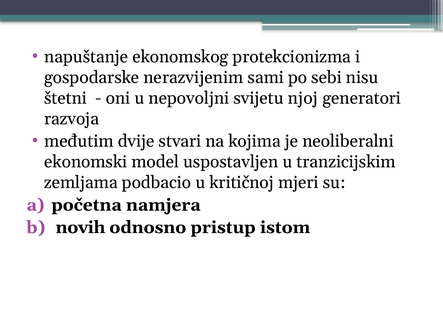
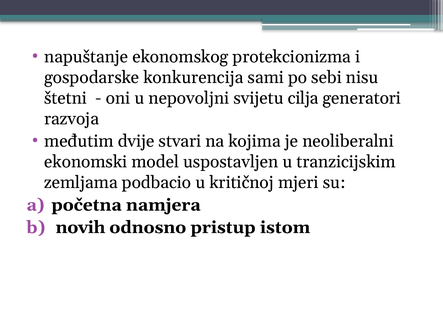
nerazvijenim: nerazvijenim -> konkurencija (193, 78)
njoj: njoj -> cilja (303, 98)
